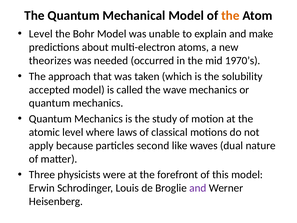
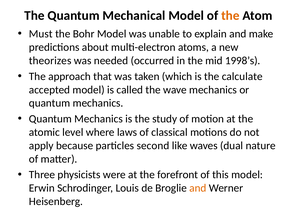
Level: Level -> Must (41, 34)
1970’s: 1970’s -> 1998’s (243, 61)
solubility: solubility -> calculate (242, 76)
and colour: purple -> orange (198, 188)
